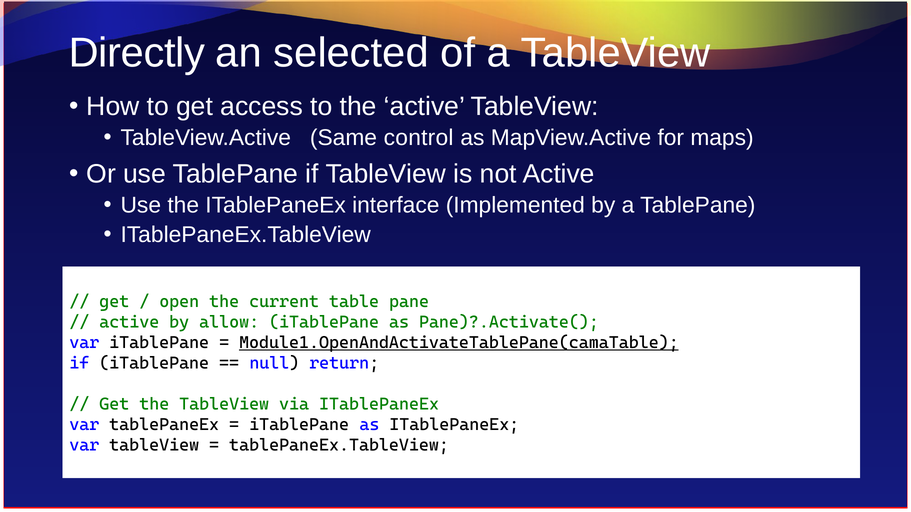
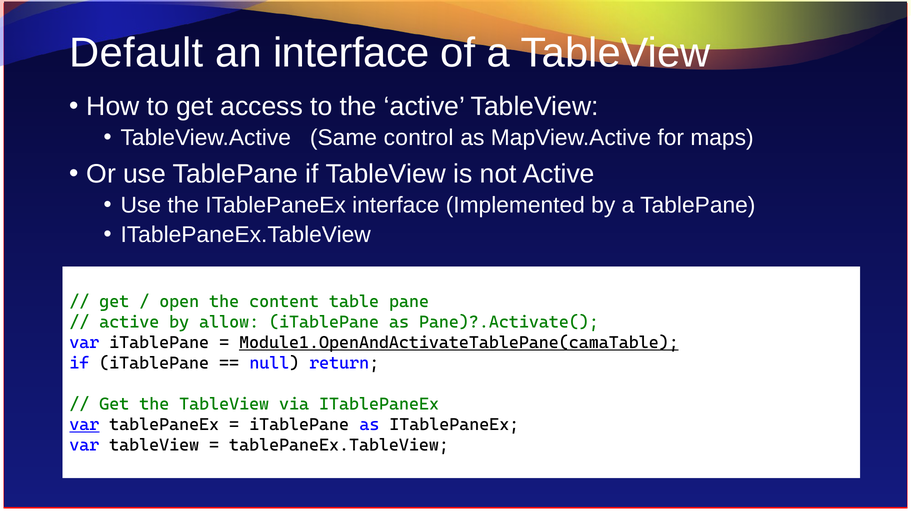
Directly: Directly -> Default (136, 53)
an selected: selected -> interface (351, 53)
current: current -> content (284, 302)
var underline: none -> present (84, 425)
